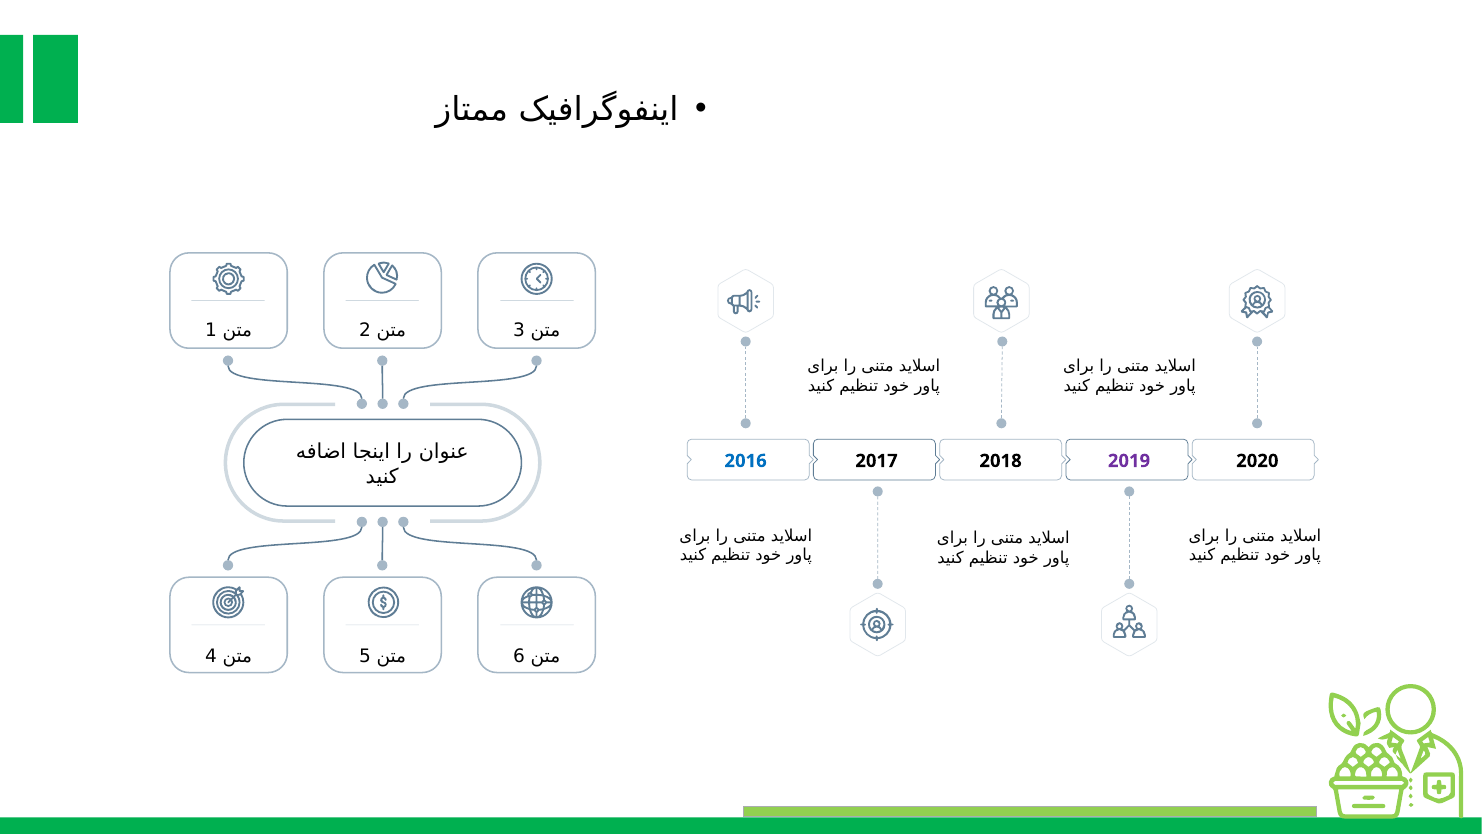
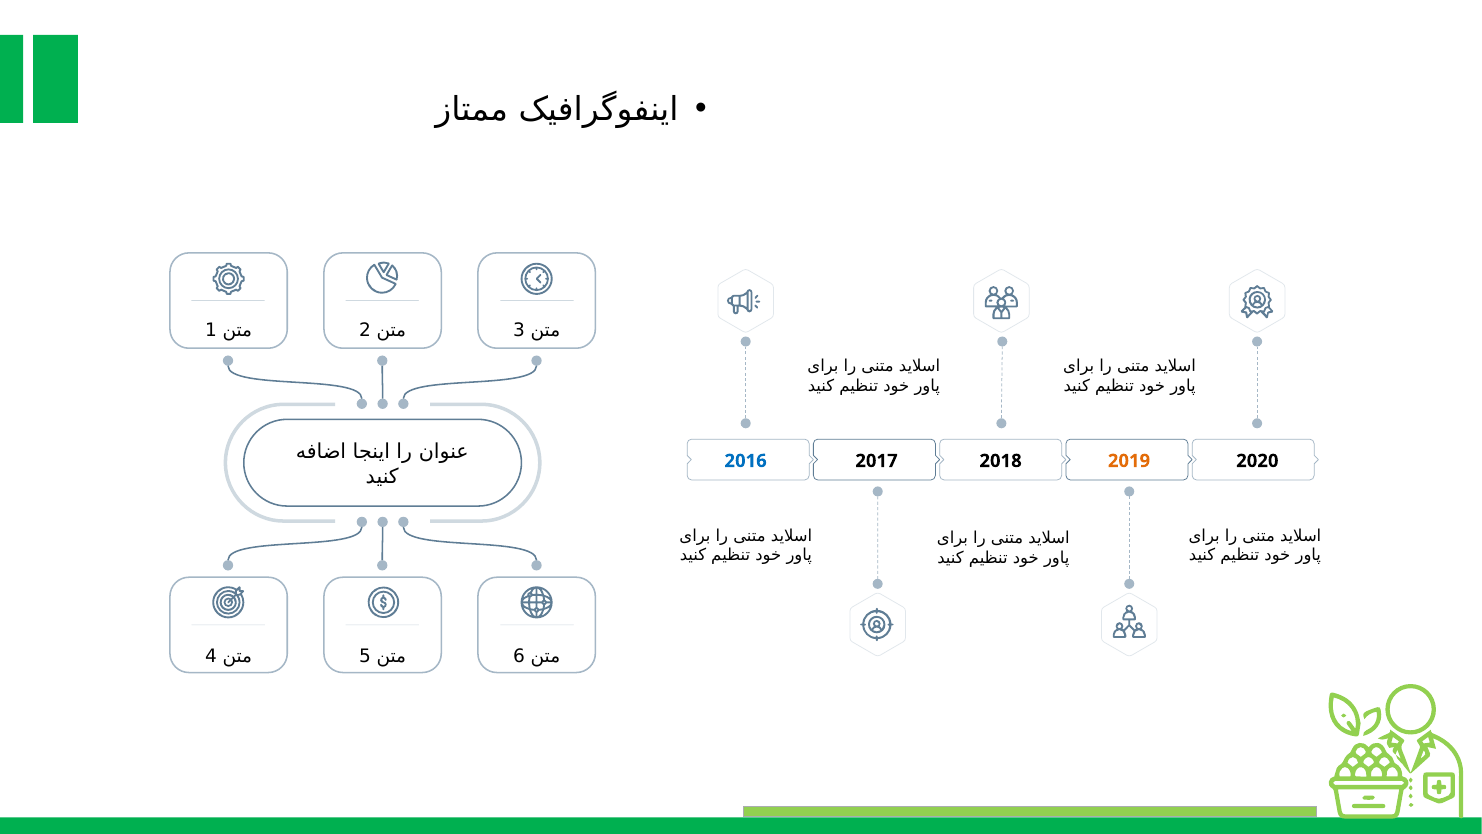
2019 colour: purple -> orange (1129, 461)
